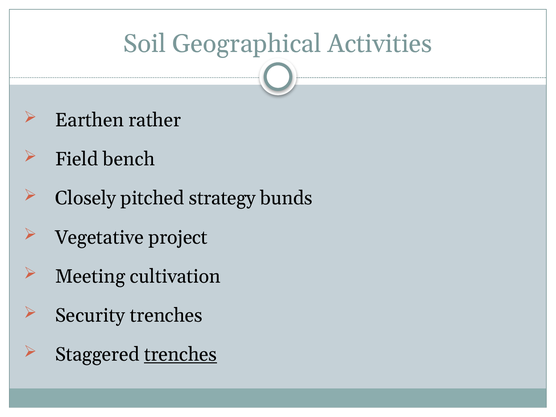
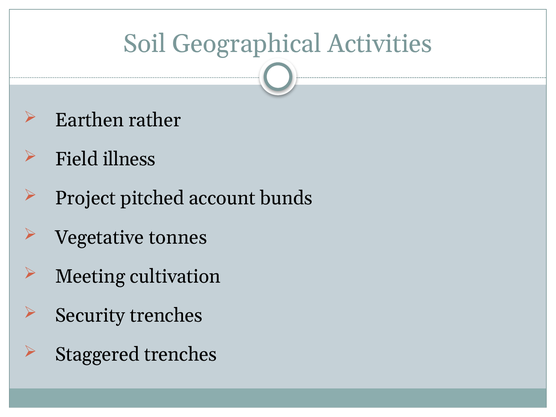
bench: bench -> illness (129, 159)
Closely: Closely -> Project (86, 198)
strategy: strategy -> account (222, 198)
project: project -> tonnes (178, 237)
trenches underline: present -> none (180, 355)
